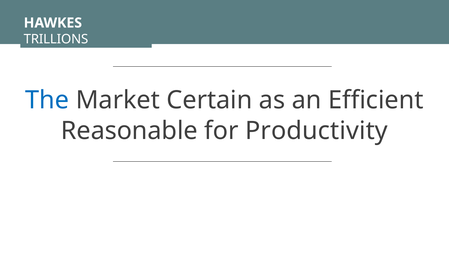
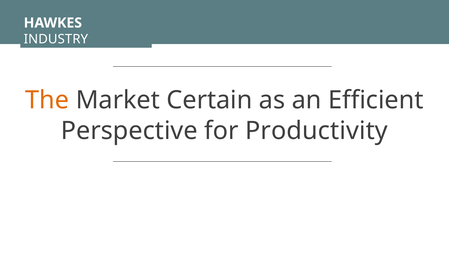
TRILLIONS: TRILLIONS -> INDUSTRY (56, 39)
The colour: blue -> orange (47, 100)
Reasonable: Reasonable -> Perspective (129, 130)
